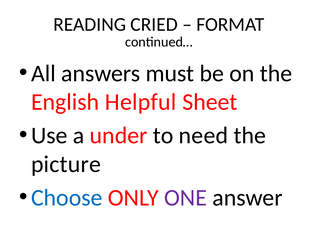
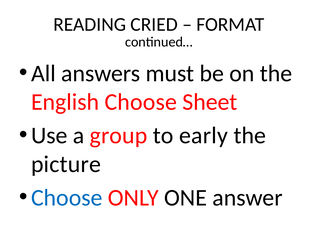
English Helpful: Helpful -> Choose (141, 102)
under: under -> group (119, 135)
need: need -> early (203, 135)
ONE colour: purple -> black (186, 197)
